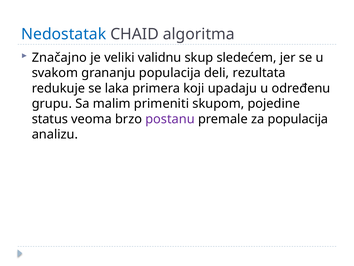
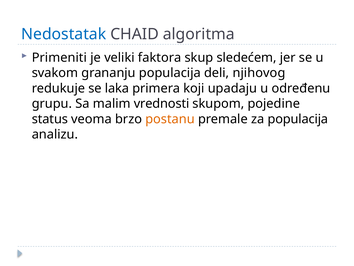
Značajno: Značajno -> Primeniti (59, 58)
validnu: validnu -> faktora (160, 58)
rezultata: rezultata -> njihovog (259, 73)
primeniti: primeniti -> vrednosti (162, 104)
postanu colour: purple -> orange (170, 119)
